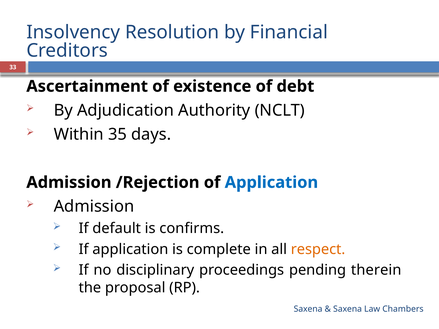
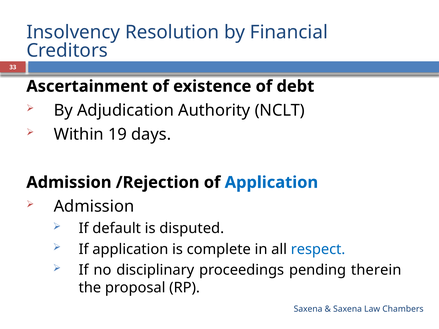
35: 35 -> 19 (118, 134)
confirms: confirms -> disputed (192, 228)
respect colour: orange -> blue (318, 249)
